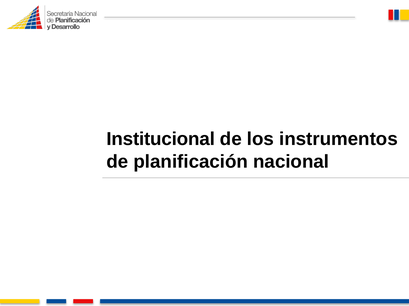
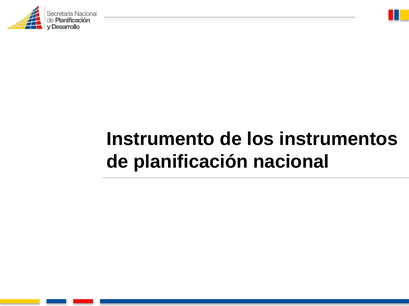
Institucional: Institucional -> Instrumento (161, 139)
